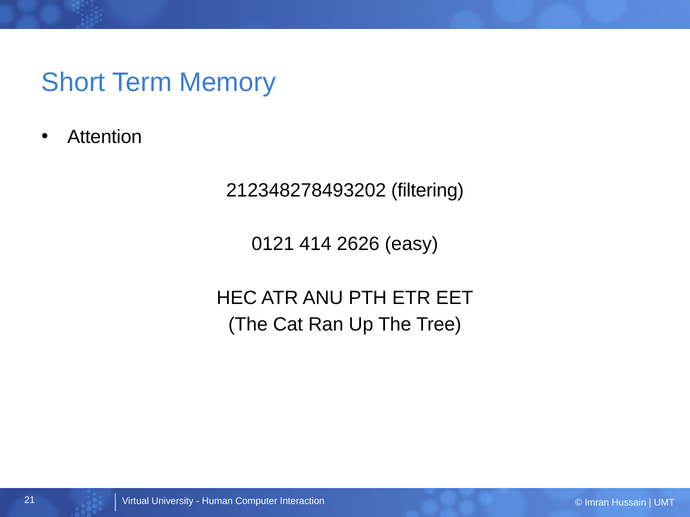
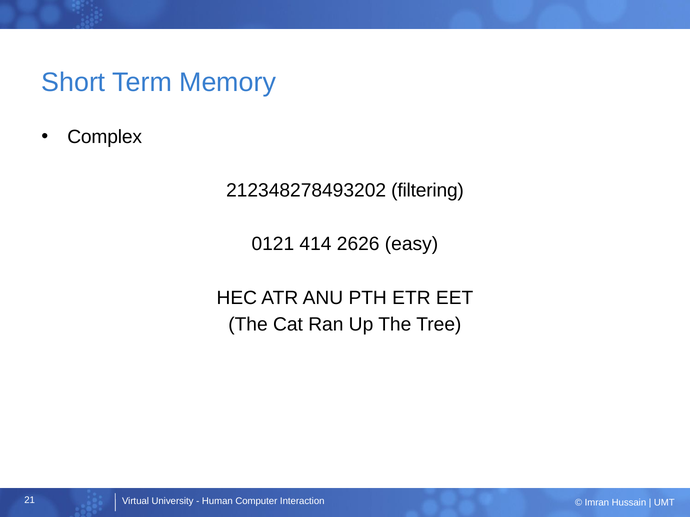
Attention: Attention -> Complex (105, 137)
